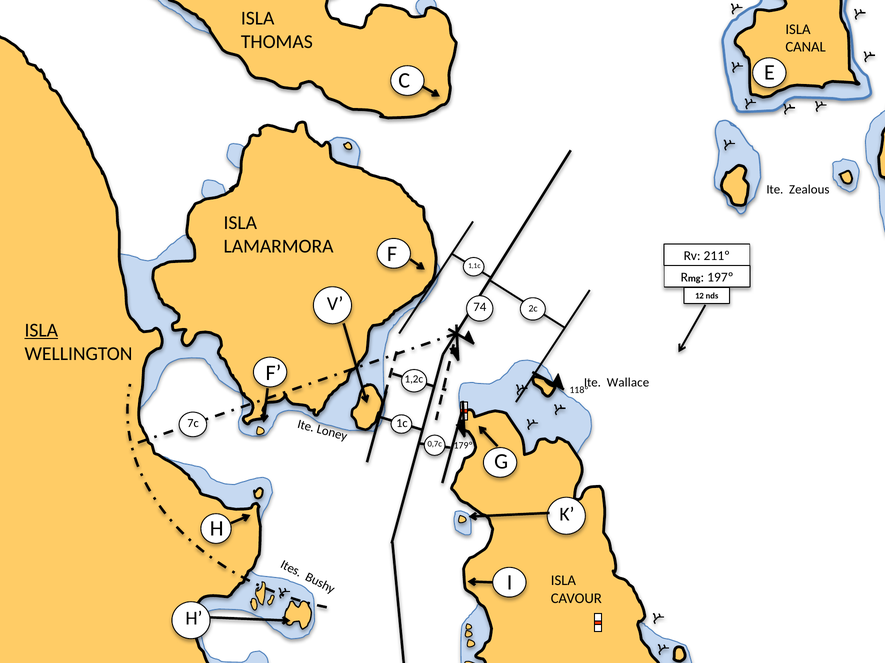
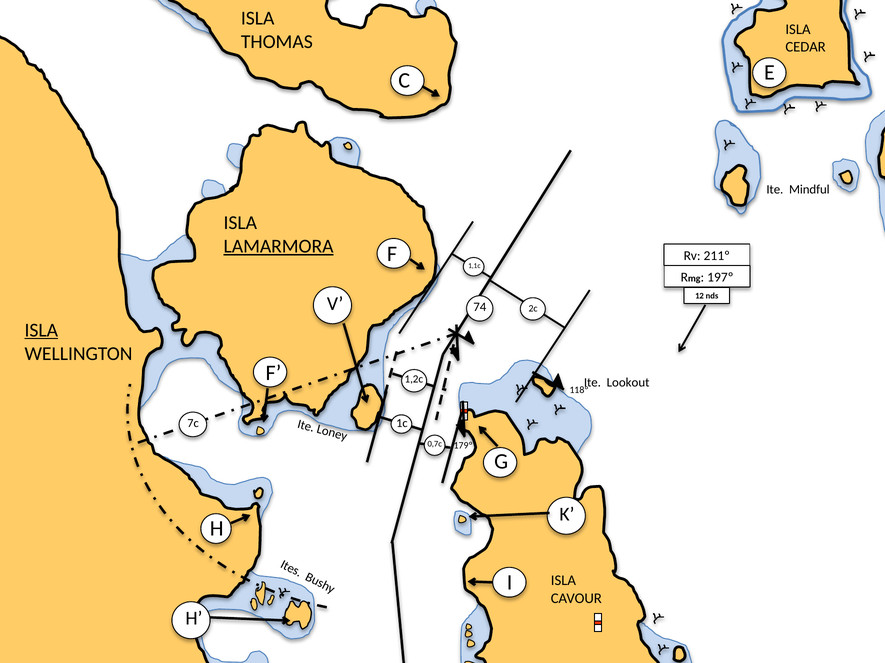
CANAL: CANAL -> CEDAR (806, 47)
Zealous: Zealous -> Mindful (809, 190)
LAMARMORA underline: none -> present (279, 247)
Wallace: Wallace -> Lookout (628, 383)
